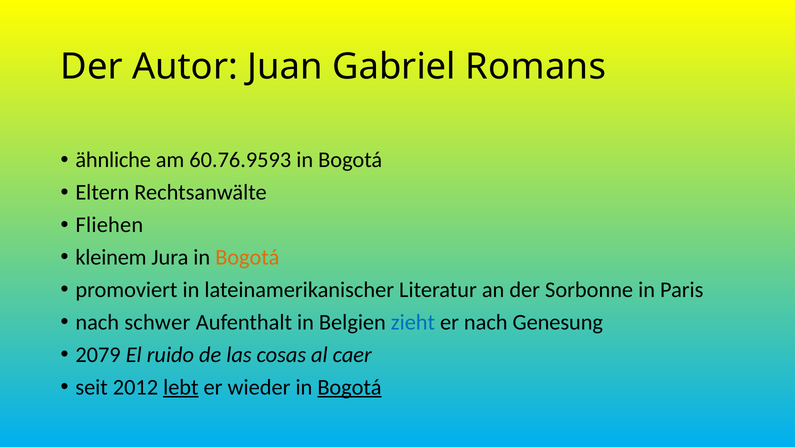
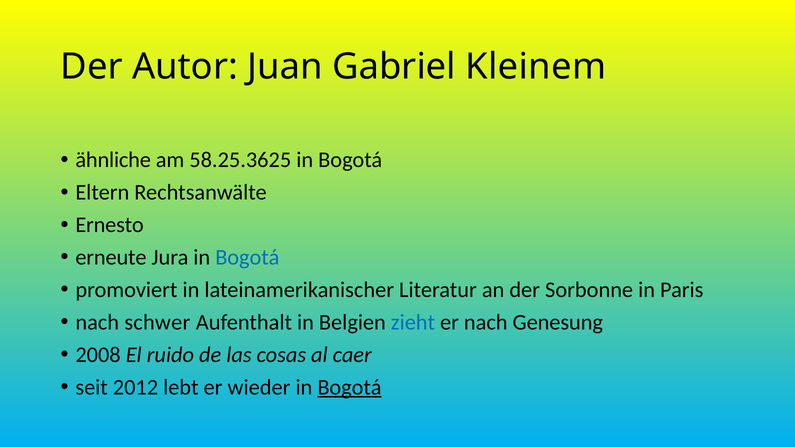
Romans: Romans -> Kleinem (536, 67)
60.76.9593: 60.76.9593 -> 58.25.3625 (240, 160)
Fliehen: Fliehen -> Ernesto (110, 225)
kleinem: kleinem -> erneute (111, 257)
Bogotá colour: orange -> blue (247, 257)
2079: 2079 -> 2008 (98, 355)
lebt underline: present -> none (181, 387)
